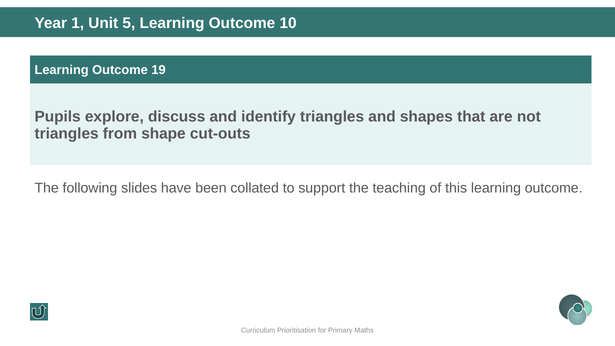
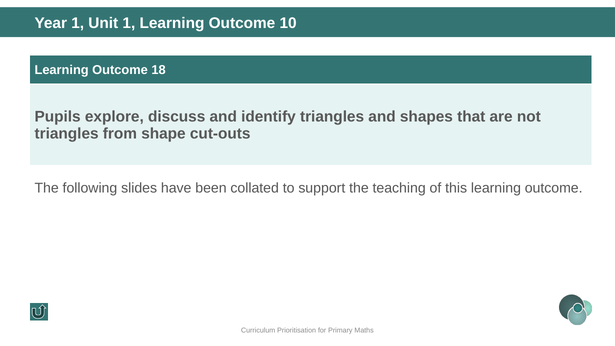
Unit 5: 5 -> 1 (129, 23)
19: 19 -> 18 (159, 70)
